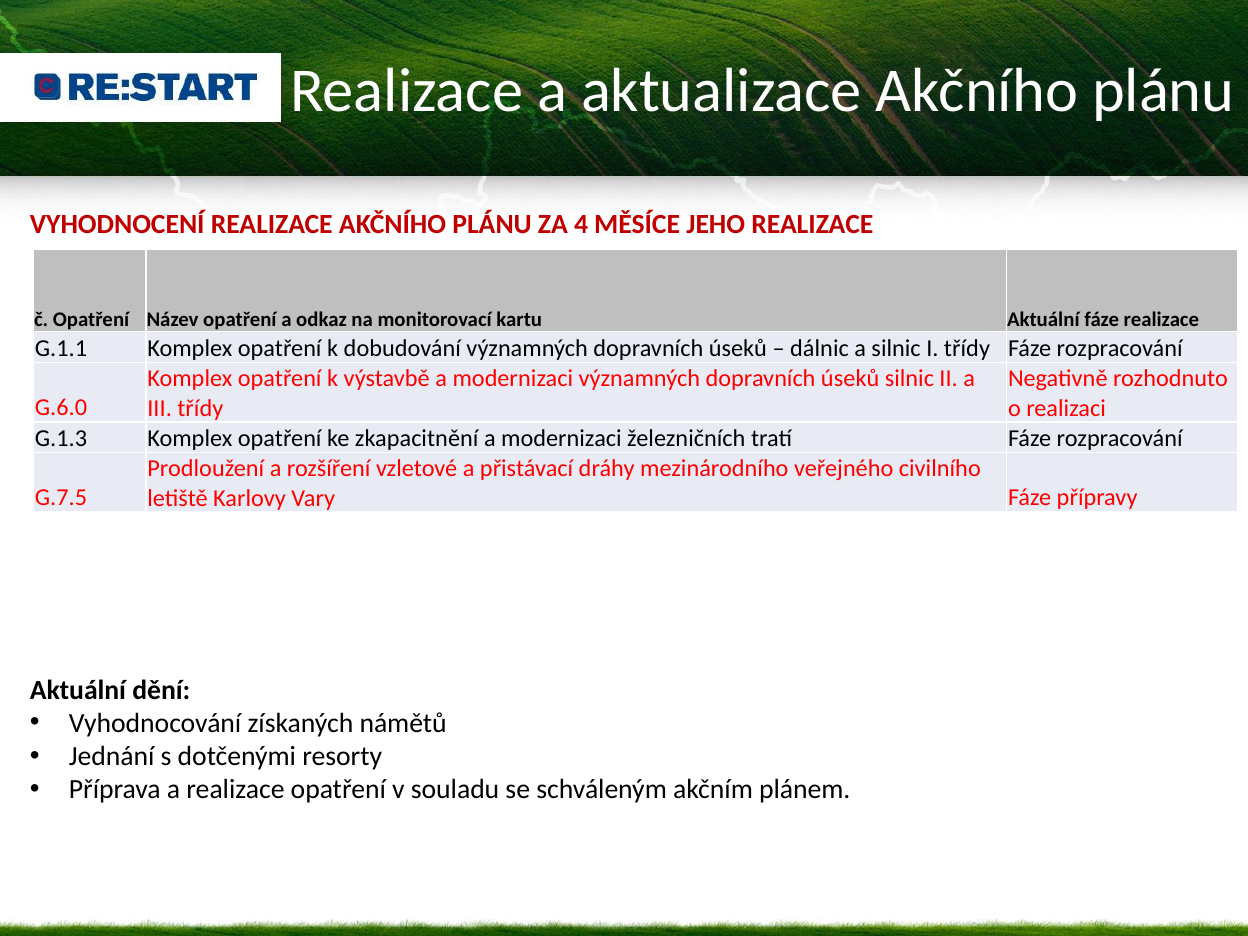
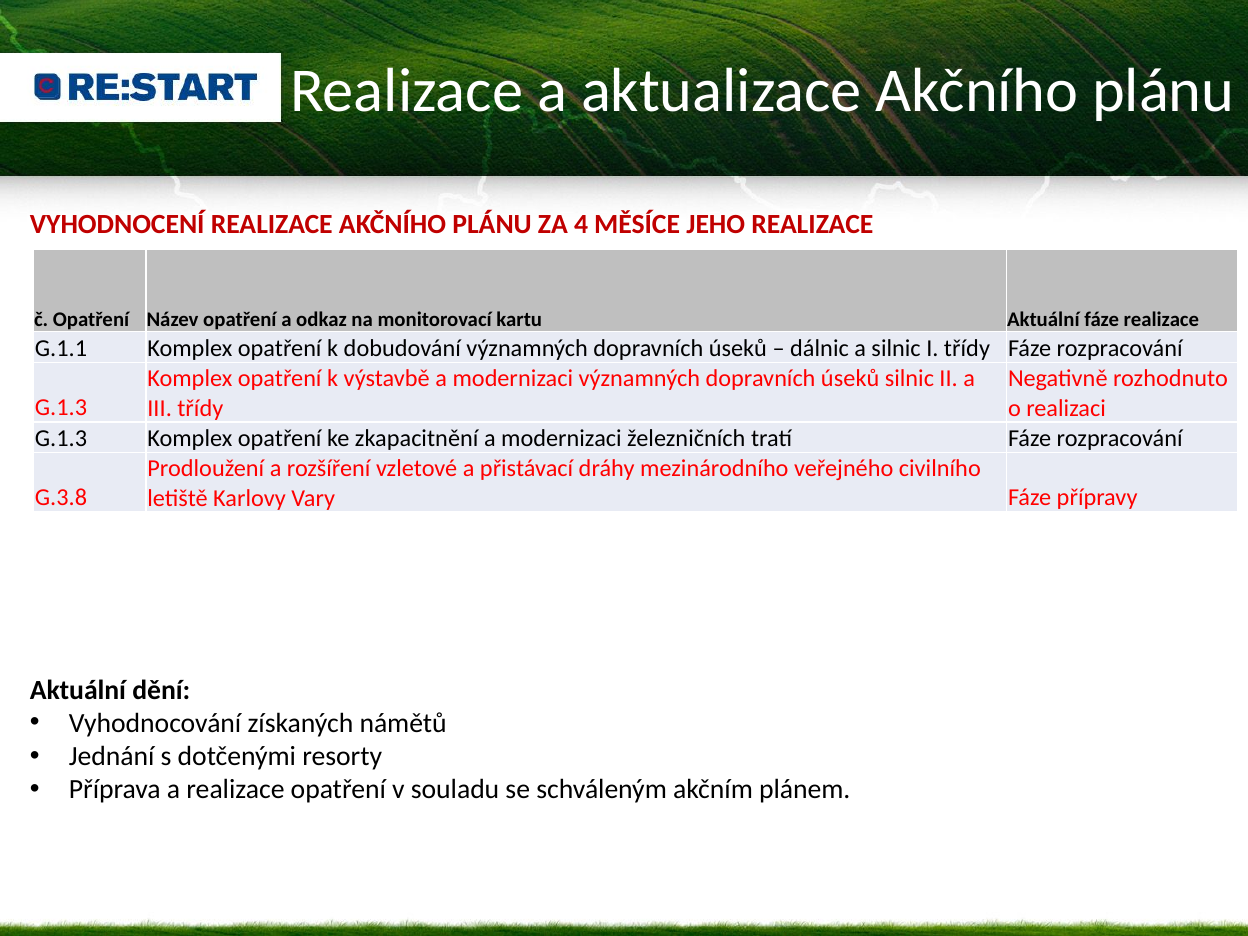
G.6.0: G.6.0 -> G.1.3 (61, 407)
G.7.5: G.7.5 -> G.3.8 (61, 498)
